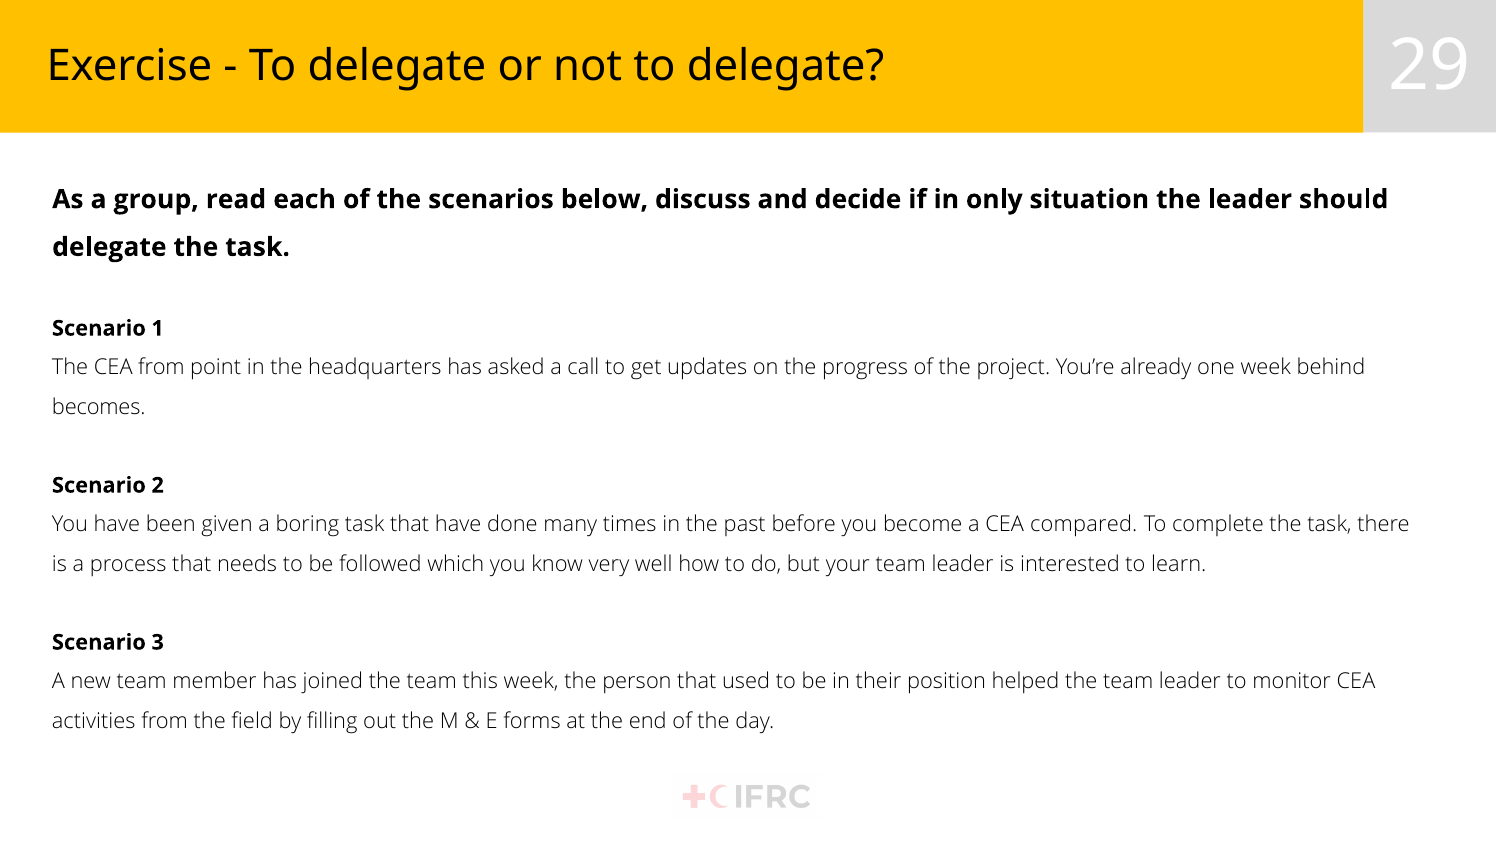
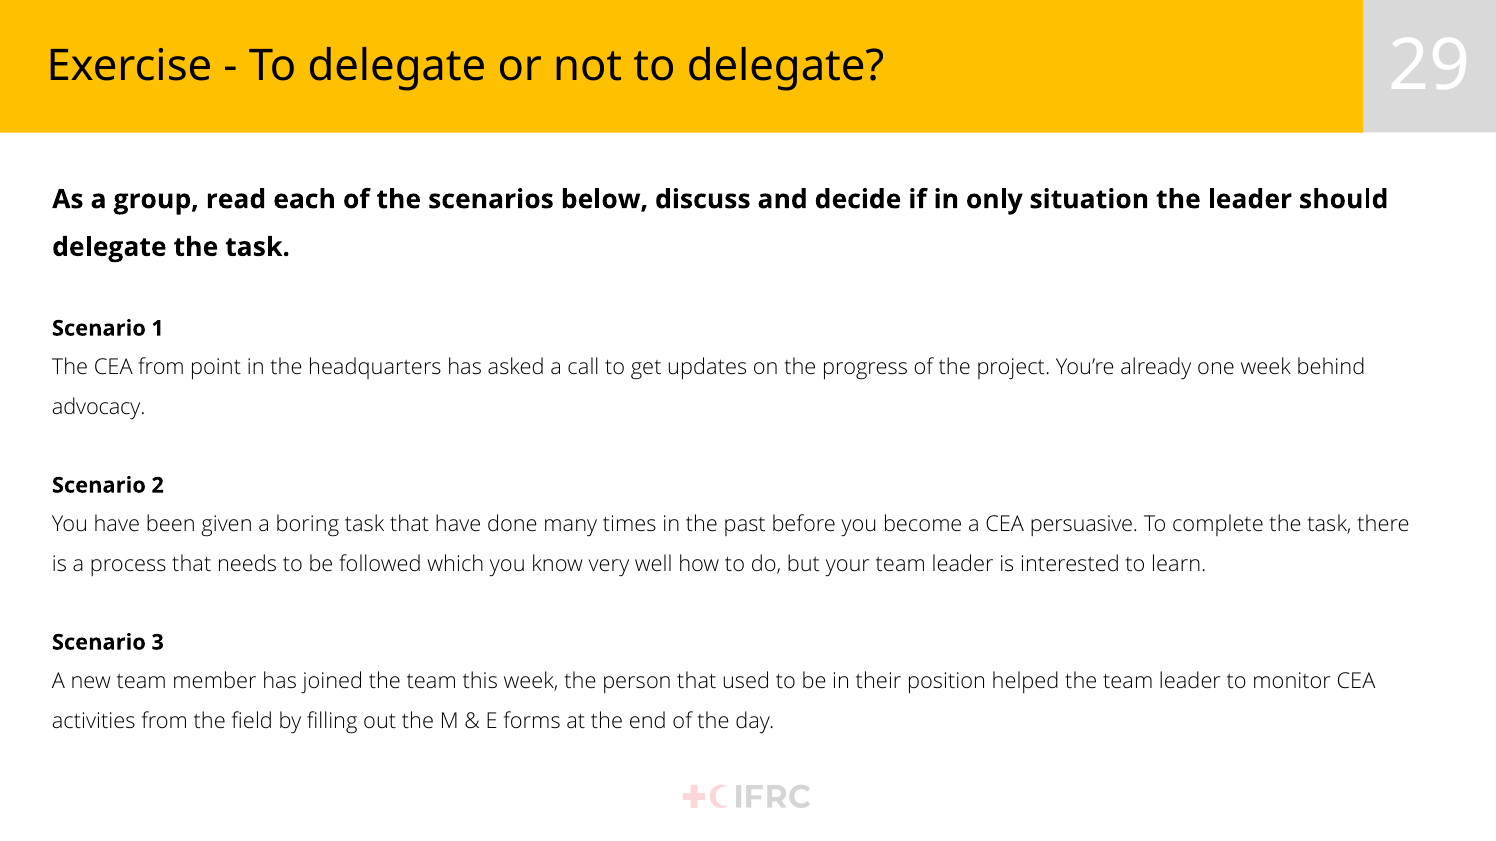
becomes: becomes -> advocacy (99, 407)
compared: compared -> persuasive (1084, 525)
